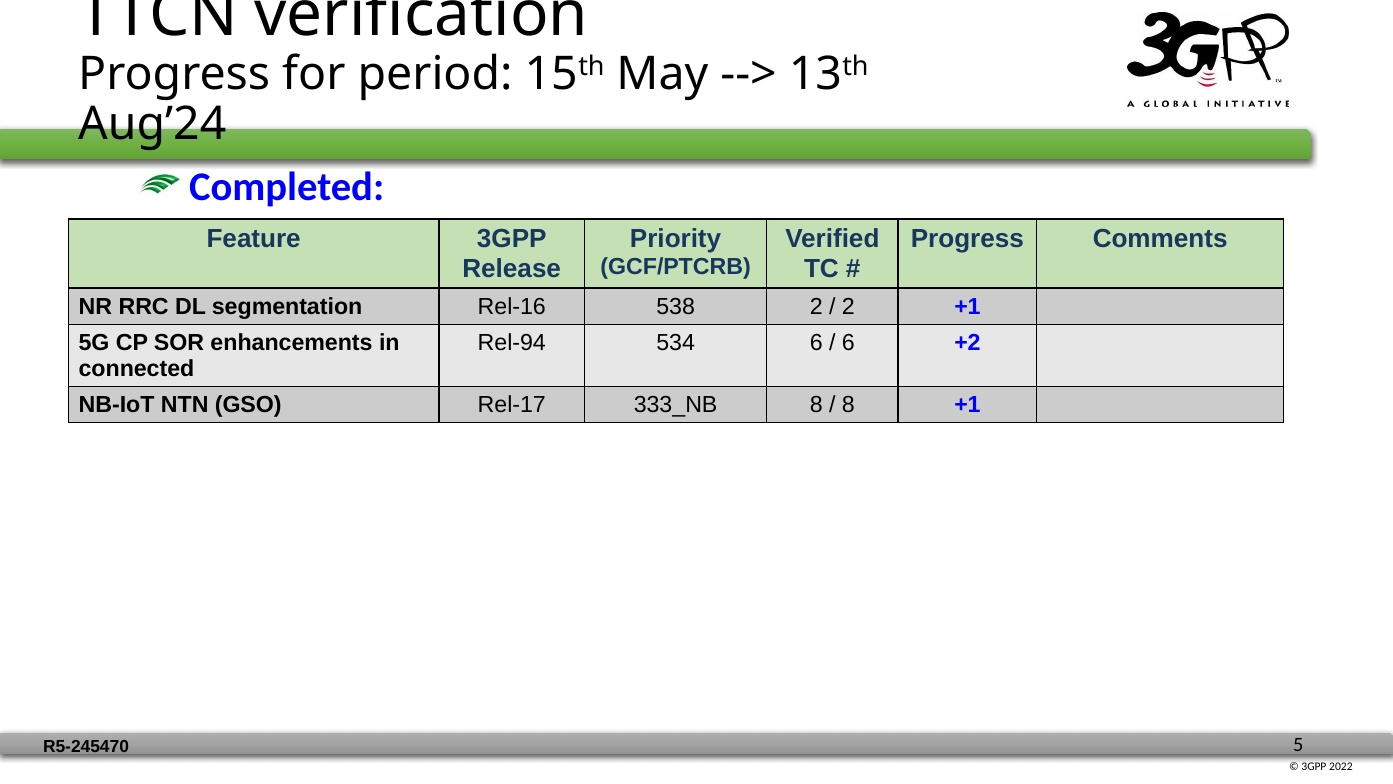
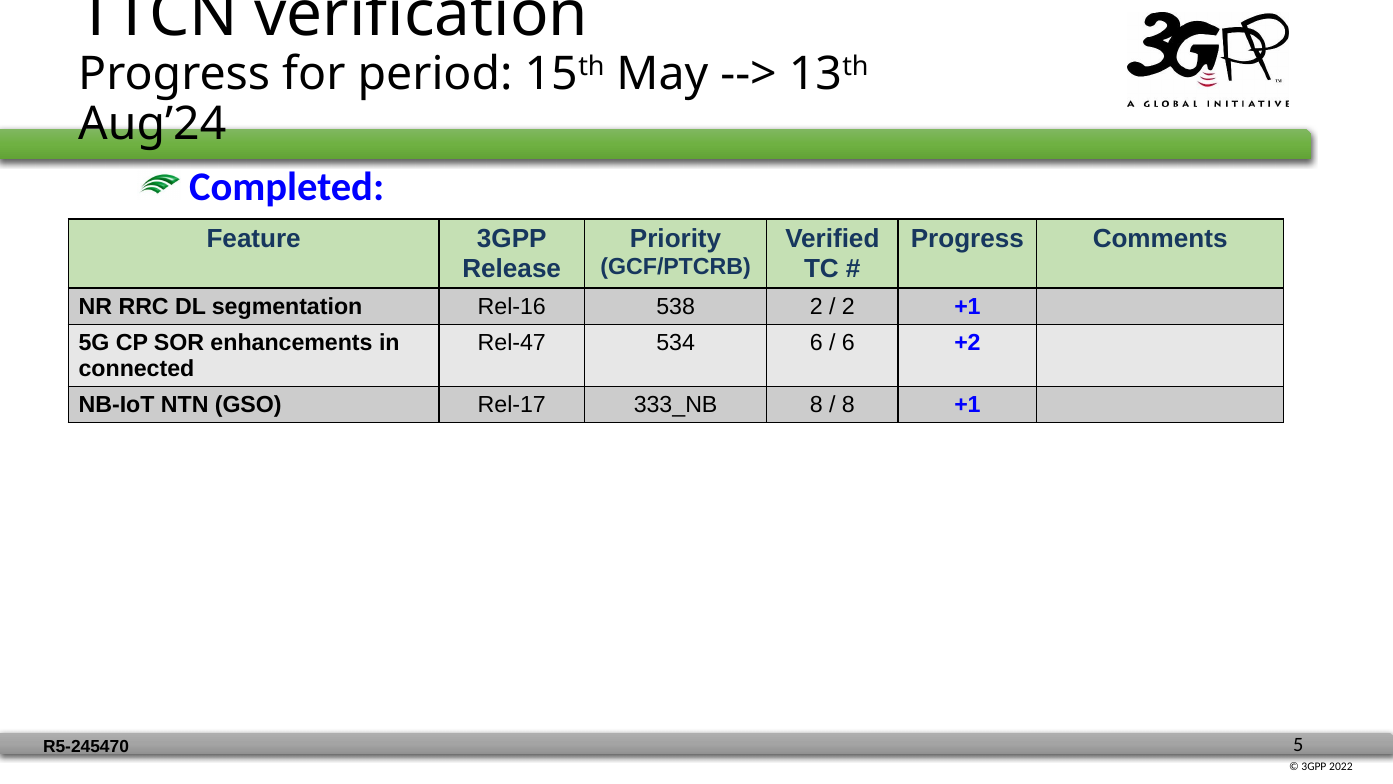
Rel-94: Rel-94 -> Rel-47 (512, 342)
